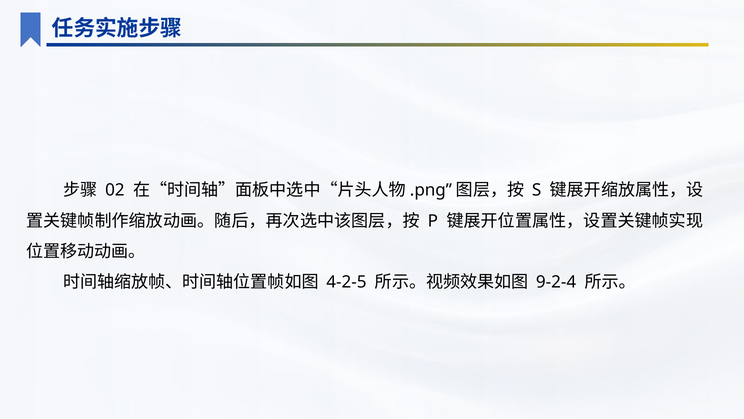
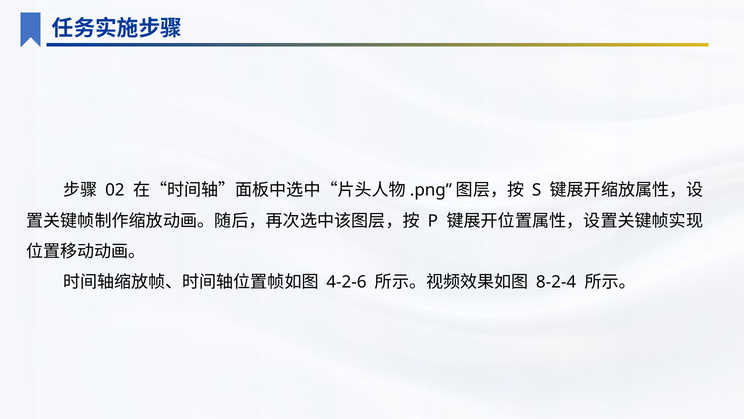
4-2-5: 4-2-5 -> 4-2-6 (346, 282)
9-2-4: 9-2-4 -> 8-2-4 (556, 282)
